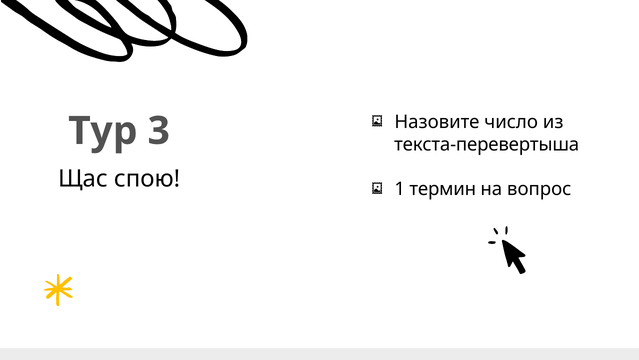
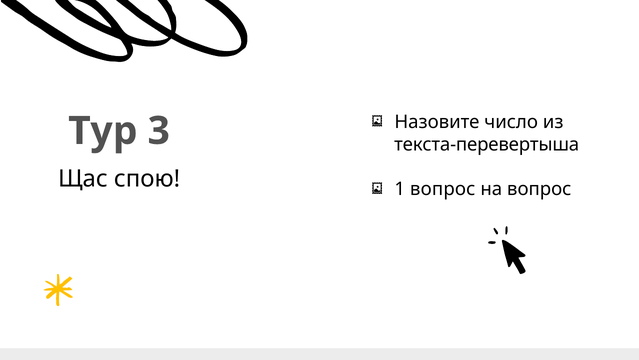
1 термин: термин -> вопрос (443, 189)
